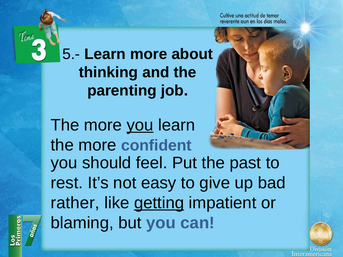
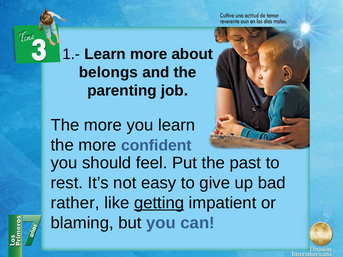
5.-: 5.- -> 1.- (71, 54)
thinking: thinking -> belongs (108, 72)
you underline: present -> none (140, 125)
